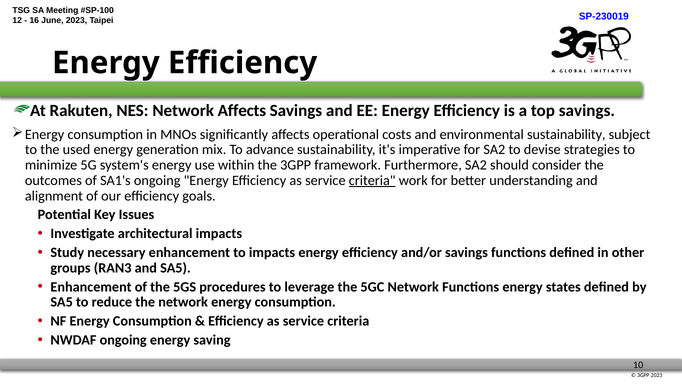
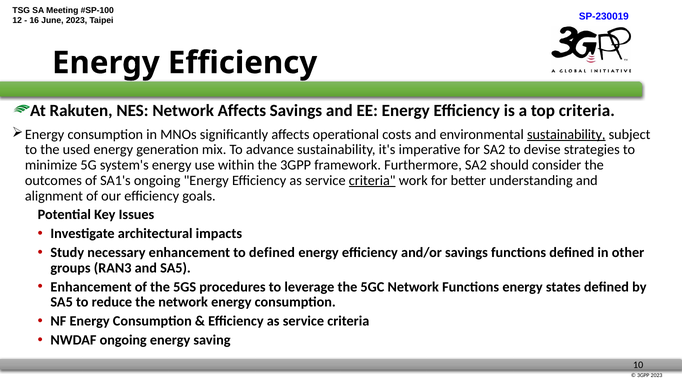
top savings: savings -> criteria (587, 110)
sustainability underline: none -> present (566, 134)
to impacts: impacts -> defined (272, 252)
